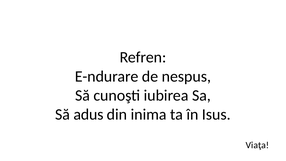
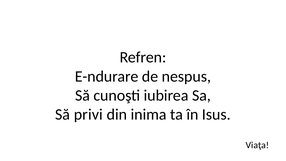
adus: adus -> privi (88, 114)
